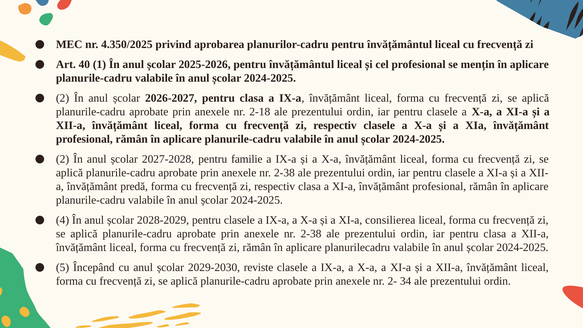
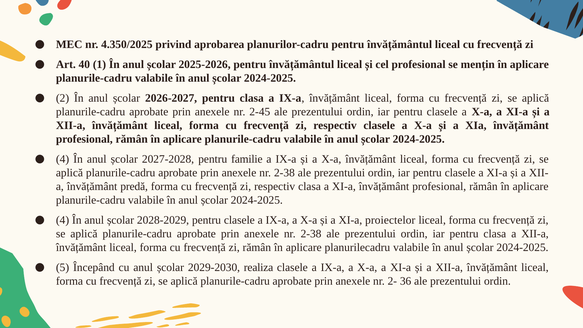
2-18: 2-18 -> 2-45 (260, 112)
2: 2 -> 4 (63, 159)
consilierea: consilierea -> proiectelor (390, 220)
reviste: reviste -> realiza (259, 267)
34: 34 -> 36 (406, 281)
